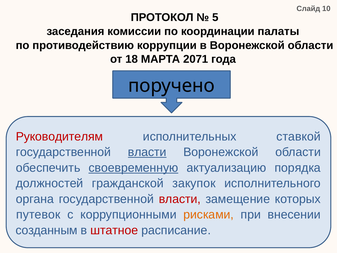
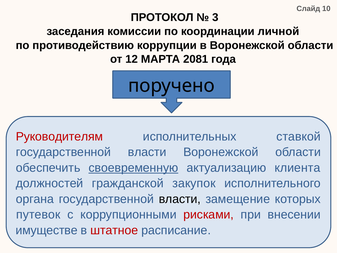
5: 5 -> 3 (215, 18)
палаты: палаты -> личной (278, 31)
18: 18 -> 12 (132, 59)
2071: 2071 -> 2081 (196, 59)
власти underline: present -> none (147, 152)
порядка: порядка -> клиента (298, 168)
власти colour: red -> black (180, 199)
рисками colour: orange -> red (209, 215)
созданным: созданным -> имуществе (47, 230)
